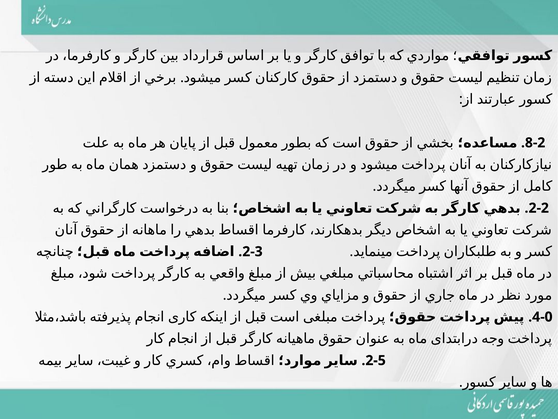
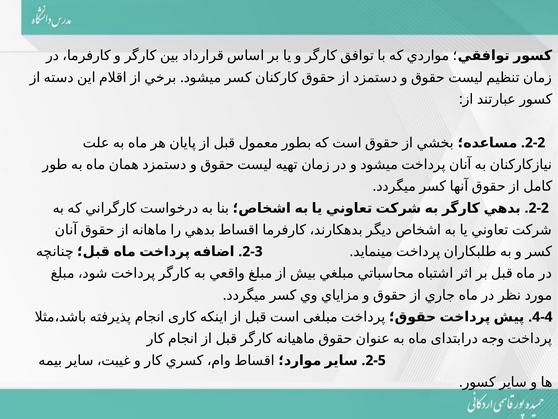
8-2: 8-2 -> 2-2 (535, 143)
4-0: 4-0 -> 4-4 (542, 317)
